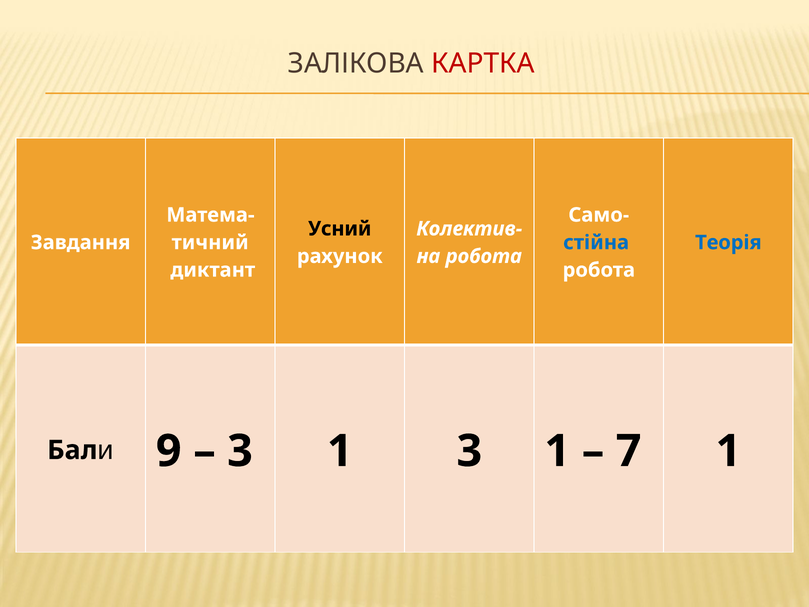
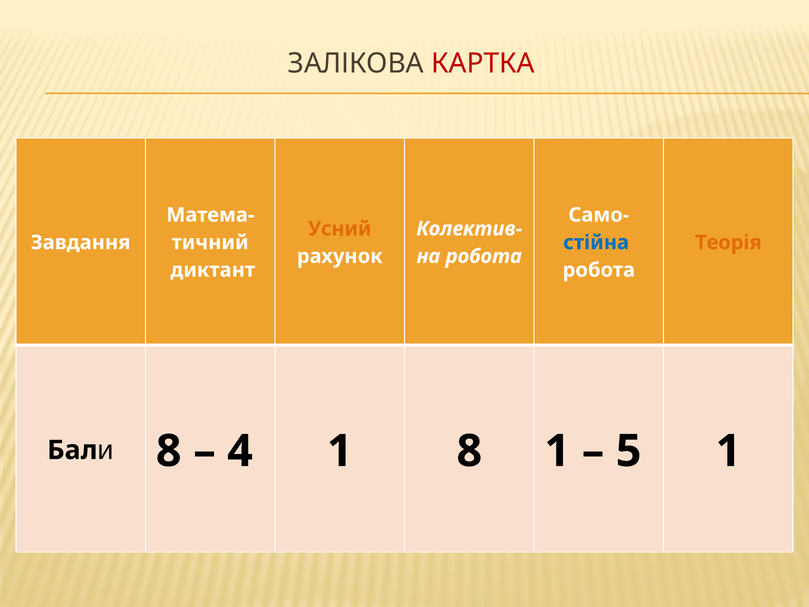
Усний colour: black -> orange (340, 229)
Теорія colour: blue -> orange (728, 242)
9: 9 -> 8 (169, 451)
3: 3 -> 4 (240, 451)
1 3: 3 -> 8 (469, 451)
7: 7 -> 5 (629, 451)
